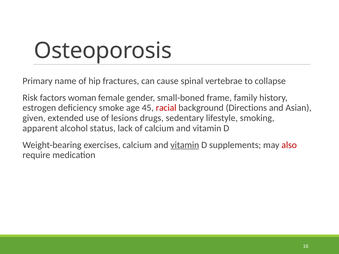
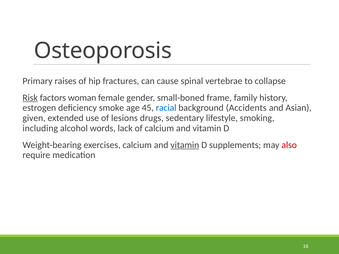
name: name -> raises (66, 81)
Risk underline: none -> present (30, 98)
racial colour: red -> blue (166, 108)
Directions: Directions -> Accidents (246, 108)
apparent: apparent -> including (40, 128)
status: status -> words (103, 128)
